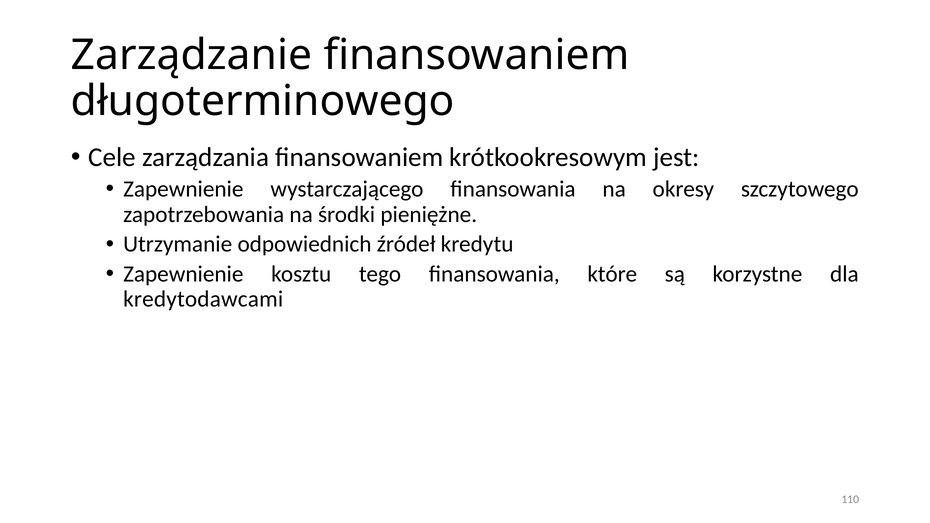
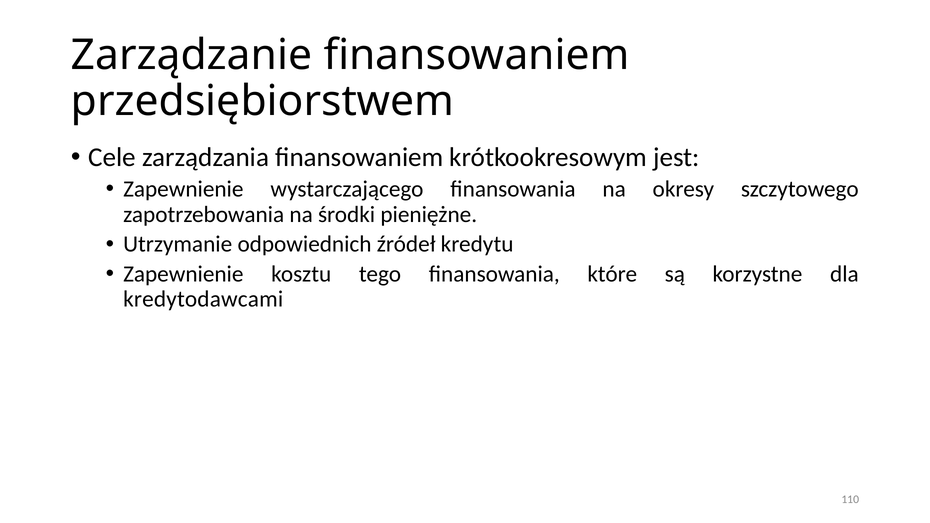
długoterminowego: długoterminowego -> przedsiębiorstwem (263, 101)
